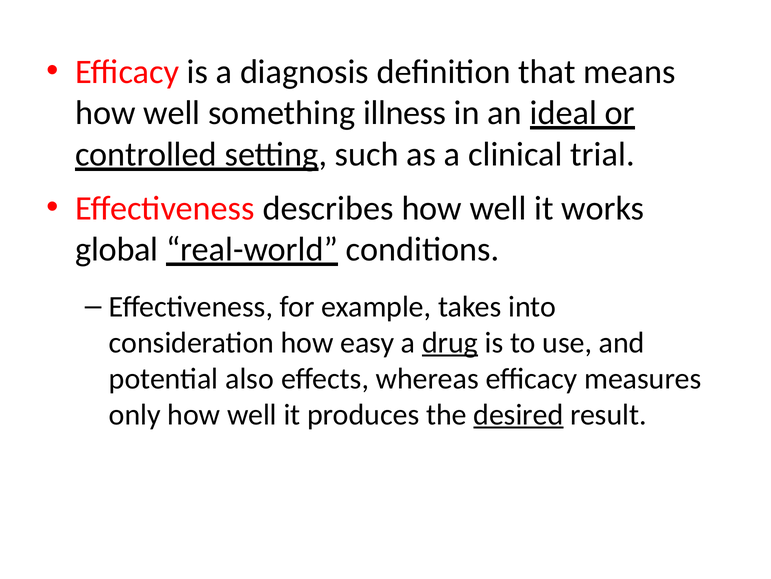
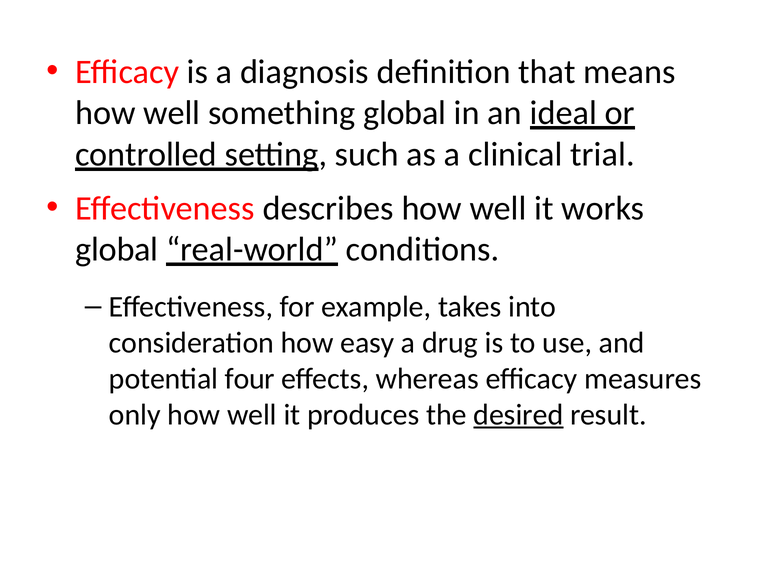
something illness: illness -> global (405, 113)
drug underline: present -> none (450, 342)
also: also -> four (250, 378)
